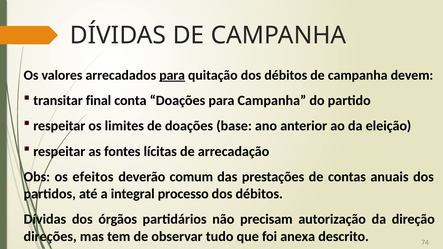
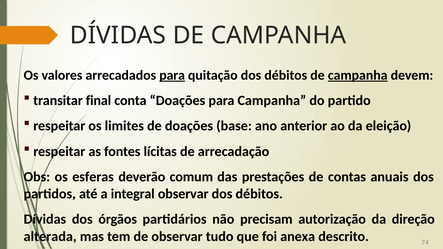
campanha underline: none -> present (358, 75)
efeitos: efeitos -> esferas (93, 177)
integral processo: processo -> observar (183, 194)
direções: direções -> alterada (50, 237)
